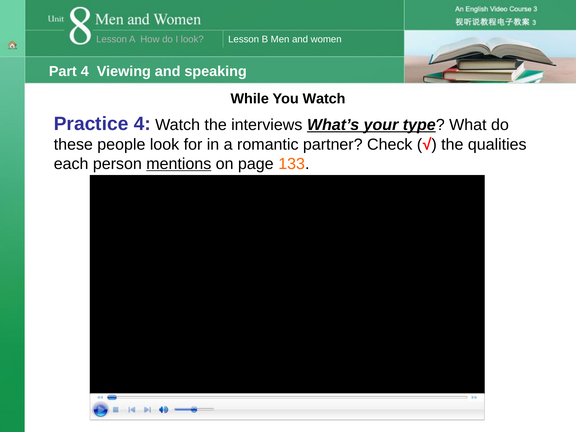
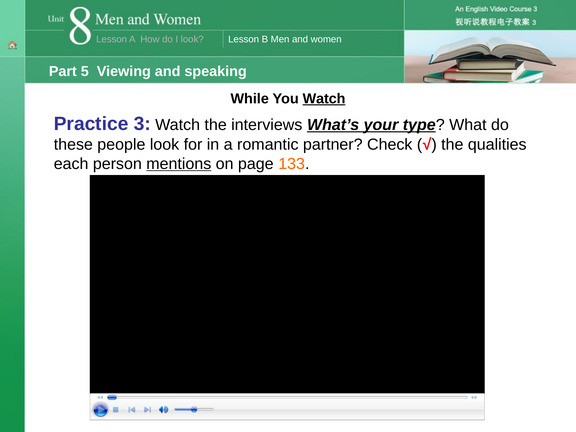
Part 4: 4 -> 5 (85, 71)
Watch underline: none -> present (324, 99)
Practice 4: 4 -> 3 (142, 124)
